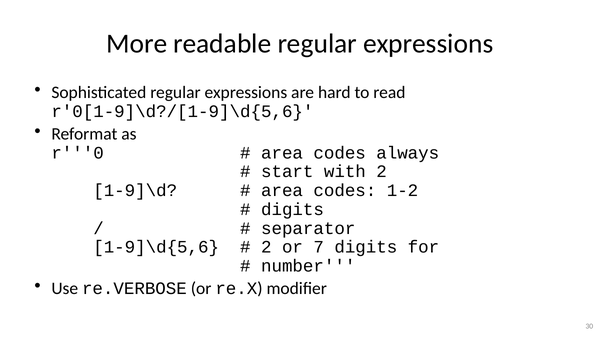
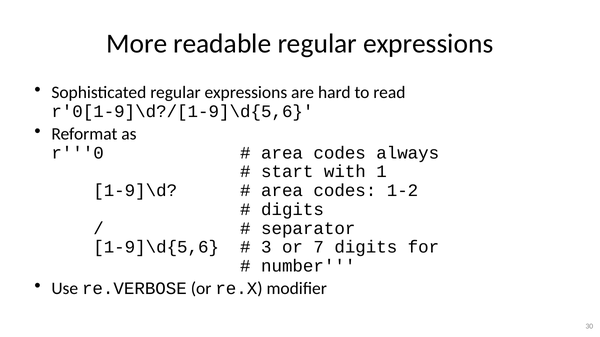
with 2: 2 -> 1 (382, 172)
2: 2 -> 3 (266, 248)
